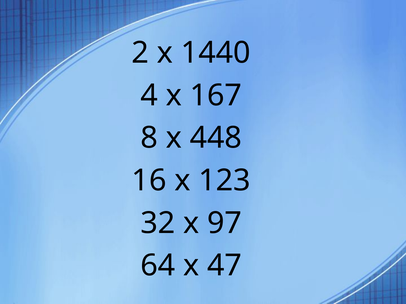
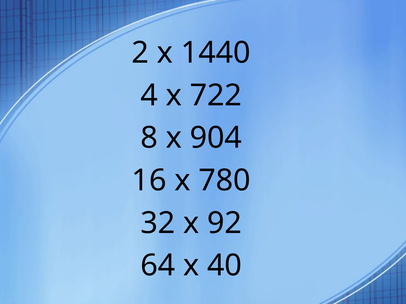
167: 167 -> 722 (216, 96)
448: 448 -> 904 (216, 138)
123: 123 -> 780 (224, 181)
97: 97 -> 92 (225, 223)
47: 47 -> 40 (225, 266)
